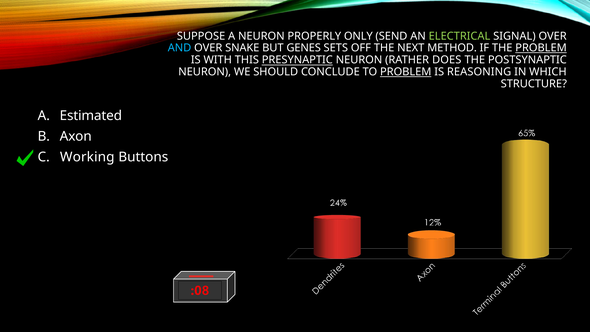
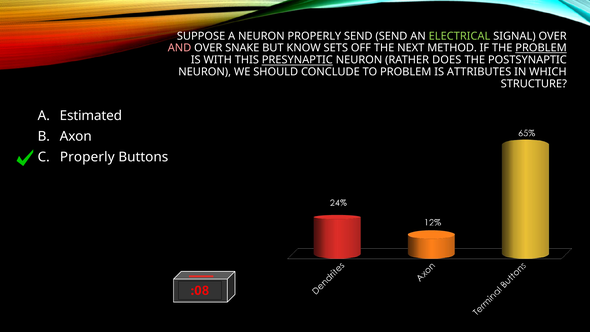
PROPERLY ONLY: ONLY -> SEND (358, 36)
AND colour: light blue -> pink (180, 48)
GENES: GENES -> KNOW (304, 48)
PROBLEM underline: present -> none (406, 72)
REASONING: REASONING -> ATTRIBUTES (479, 72)
Working: Working -> Properly (87, 157)
